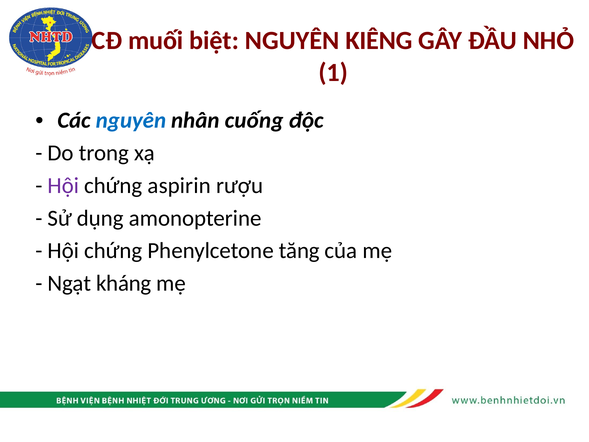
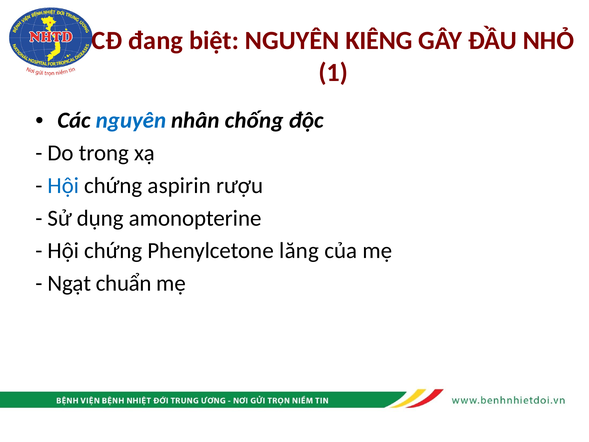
muối: muối -> đang (156, 41)
cuống: cuống -> chống (254, 120)
Hội colour: purple -> blue (63, 185)
tăng: tăng -> lăng (299, 251)
kháng: kháng -> chuẩn (124, 283)
